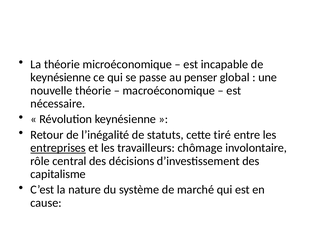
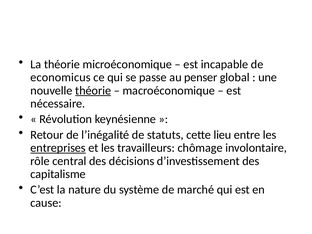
keynésienne: keynésienne -> economicus (61, 77)
théorie underline: none -> present (93, 91)
tiré: tiré -> lieu (222, 135)
